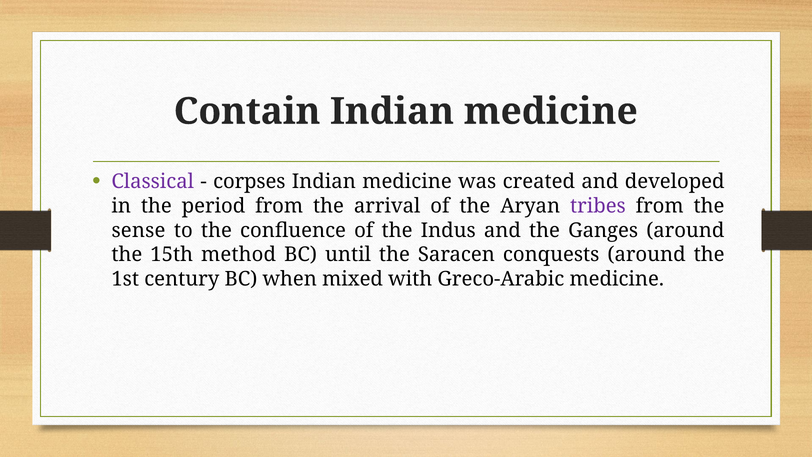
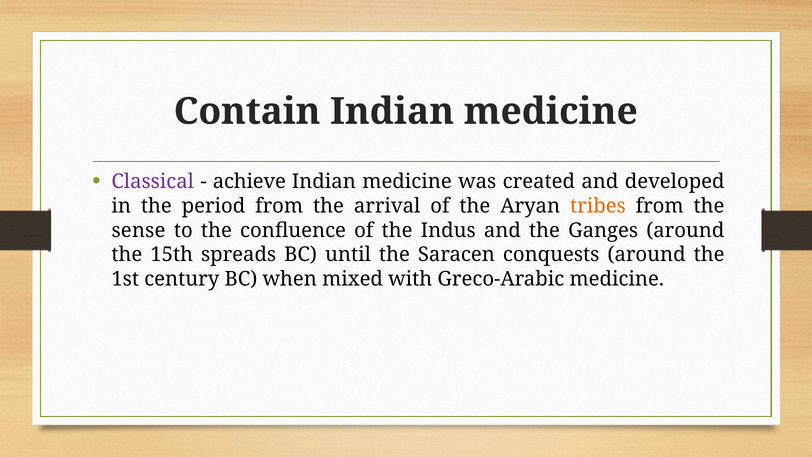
corpses: corpses -> achieve (249, 181)
tribes colour: purple -> orange (598, 206)
method: method -> spreads (239, 255)
